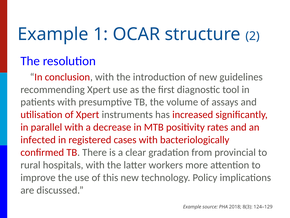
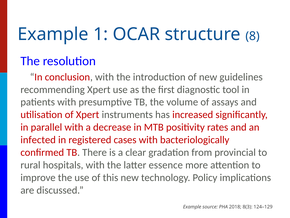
2: 2 -> 8 (253, 36)
workers: workers -> essence (166, 165)
